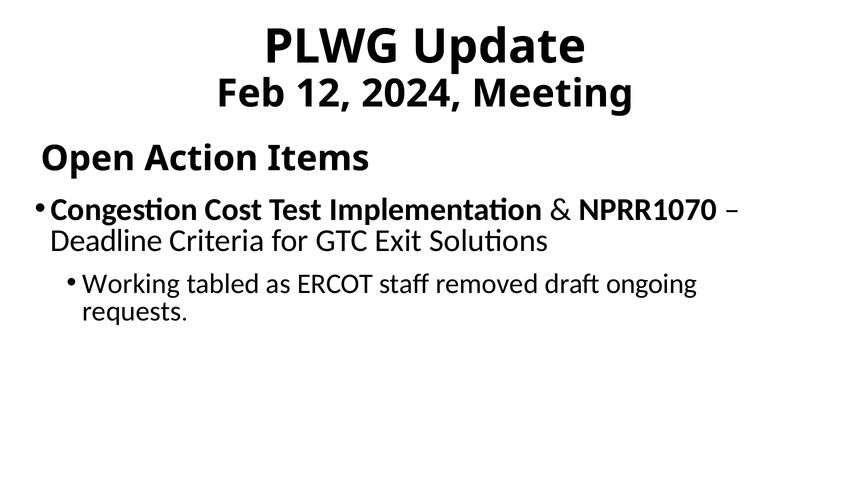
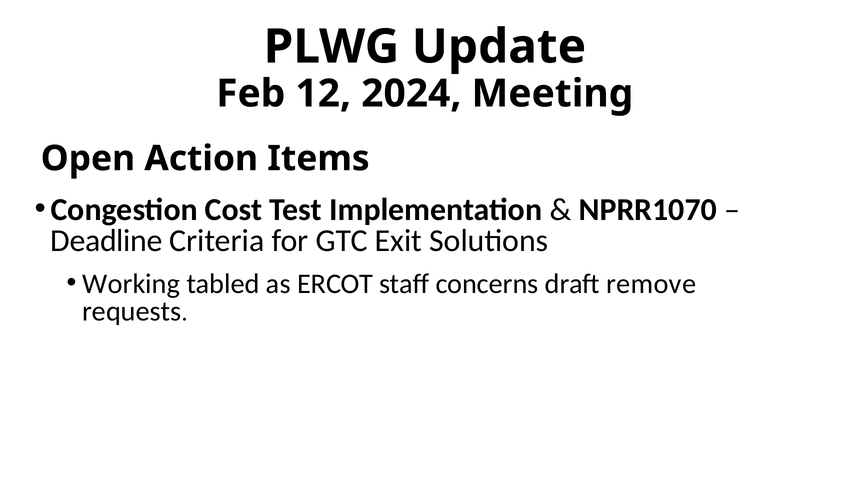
removed: removed -> concerns (487, 284)
ongoing: ongoing -> remove (651, 284)
